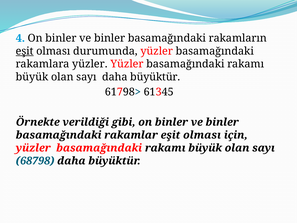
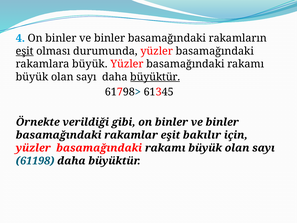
rakamlara yüzler: yüzler -> büyük (90, 64)
büyüktür underline: none -> present (155, 77)
rakamlar eşit olması: olması -> bakılır (202, 135)
68798: 68798 -> 61198 (35, 161)
